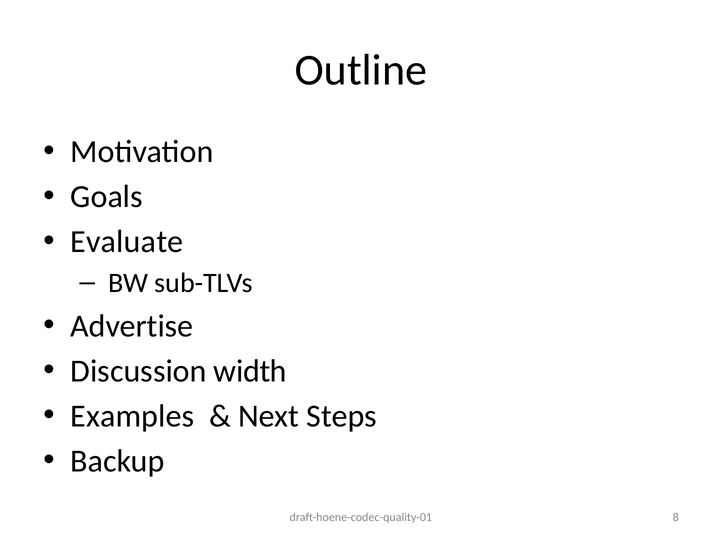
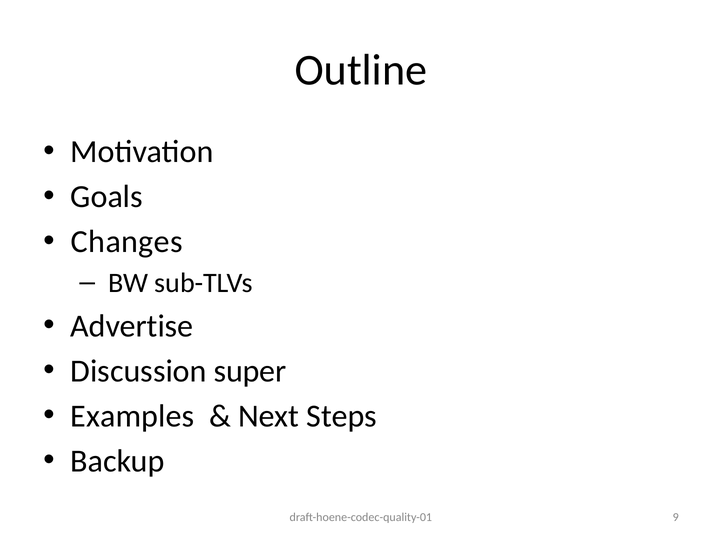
Evaluate: Evaluate -> Changes (127, 241)
width: width -> super (250, 371)
8: 8 -> 9 (676, 517)
